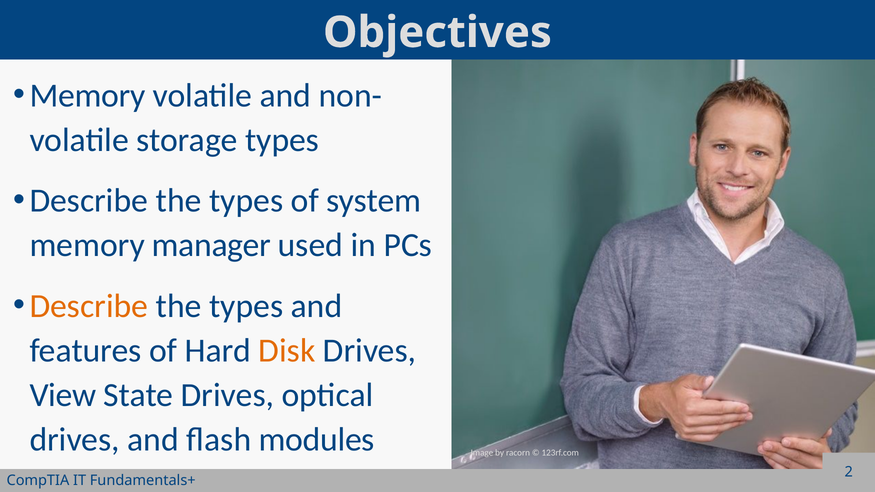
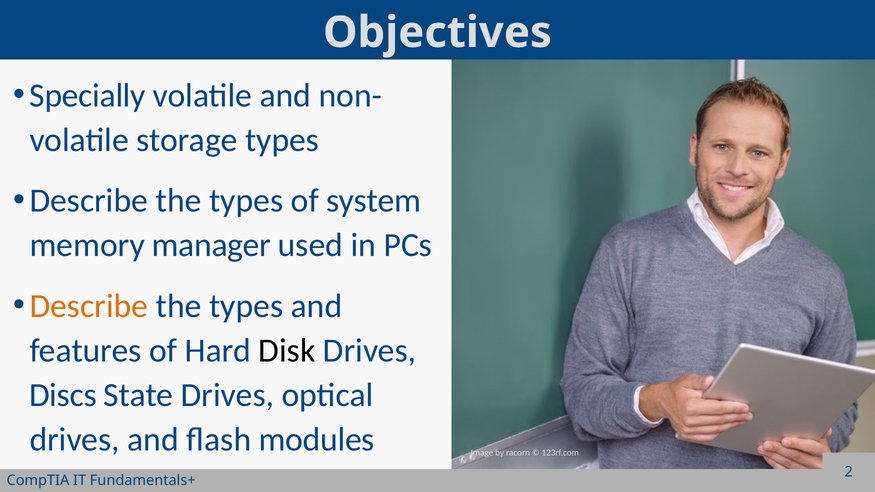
Memory: Memory -> Specially (88, 96)
Disk colour: orange -> black (287, 351)
View: View -> Discs (63, 395)
